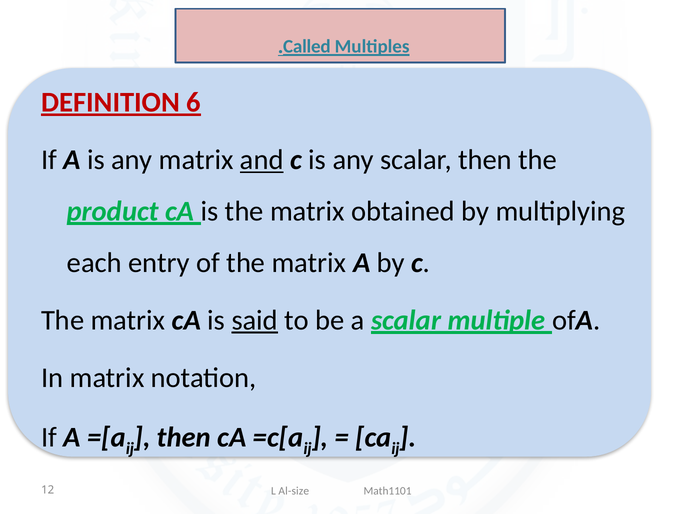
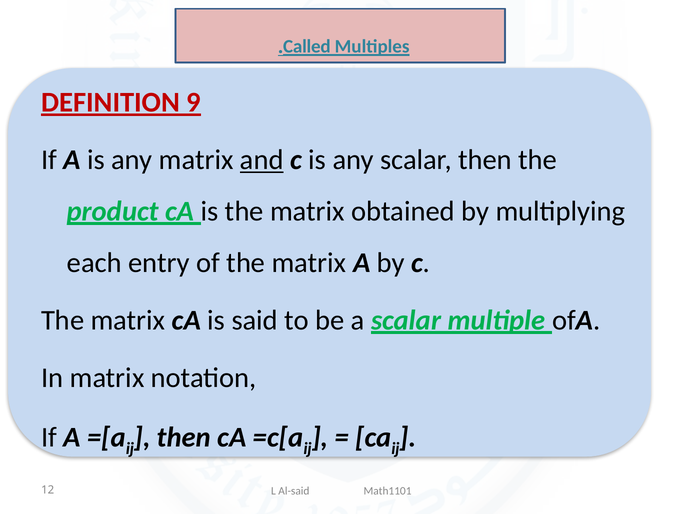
6: 6 -> 9 (194, 102)
said underline: present -> none (255, 320)
Al-size: Al-size -> Al-said (294, 491)
